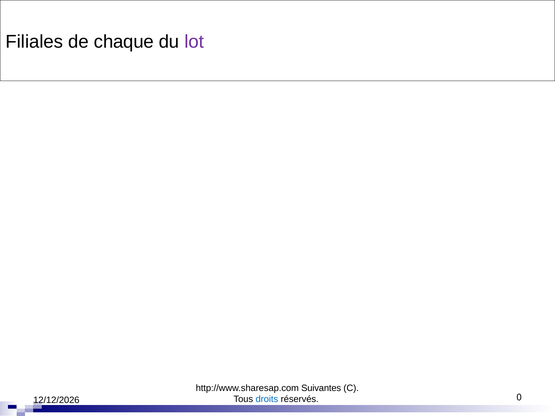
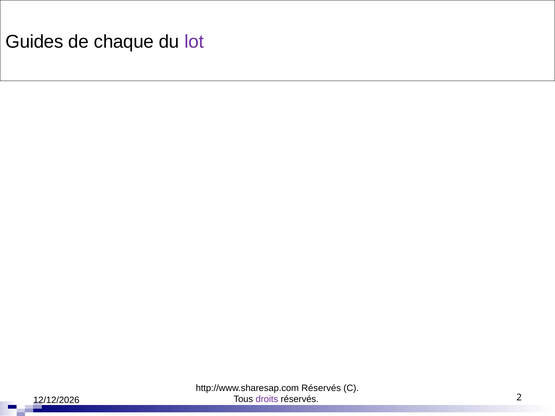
Filiales: Filiales -> Guides (34, 42)
http://www.sharesap.com Suivantes: Suivantes -> Réservés (321, 388)
droits colour: blue -> purple (267, 399)
0: 0 -> 2 (519, 398)
